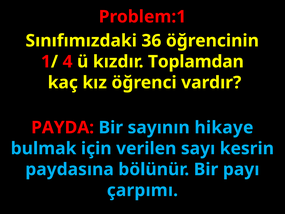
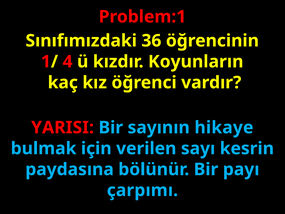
Toplamdan: Toplamdan -> Koyunların (196, 62)
PAYDA: PAYDA -> YARISI (63, 127)
